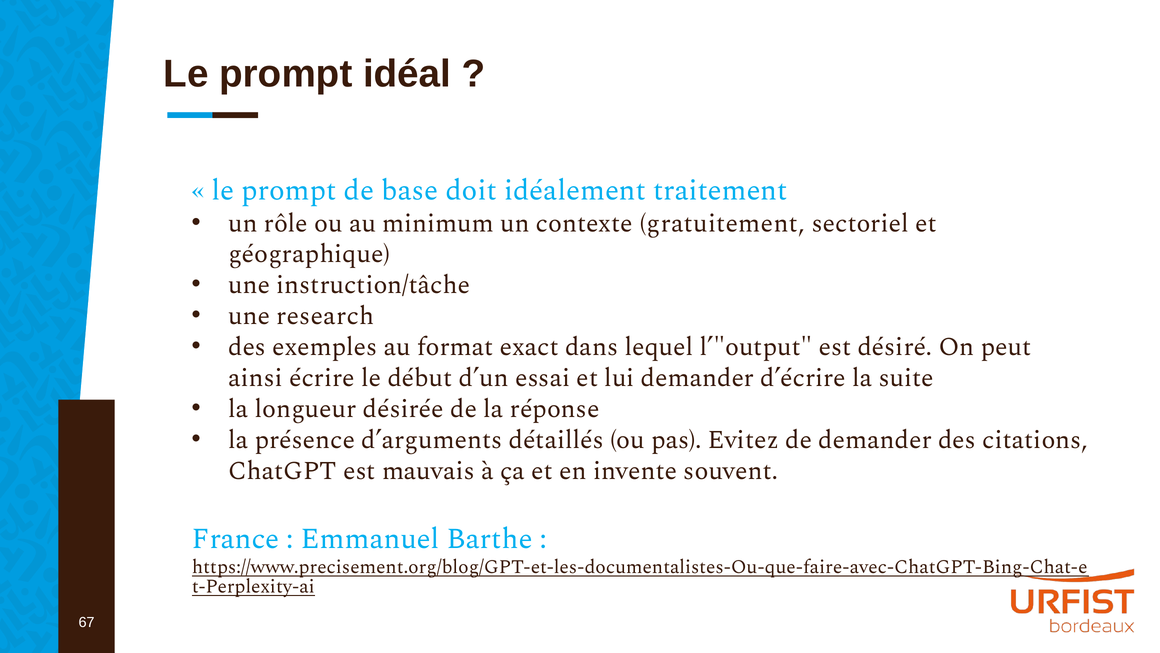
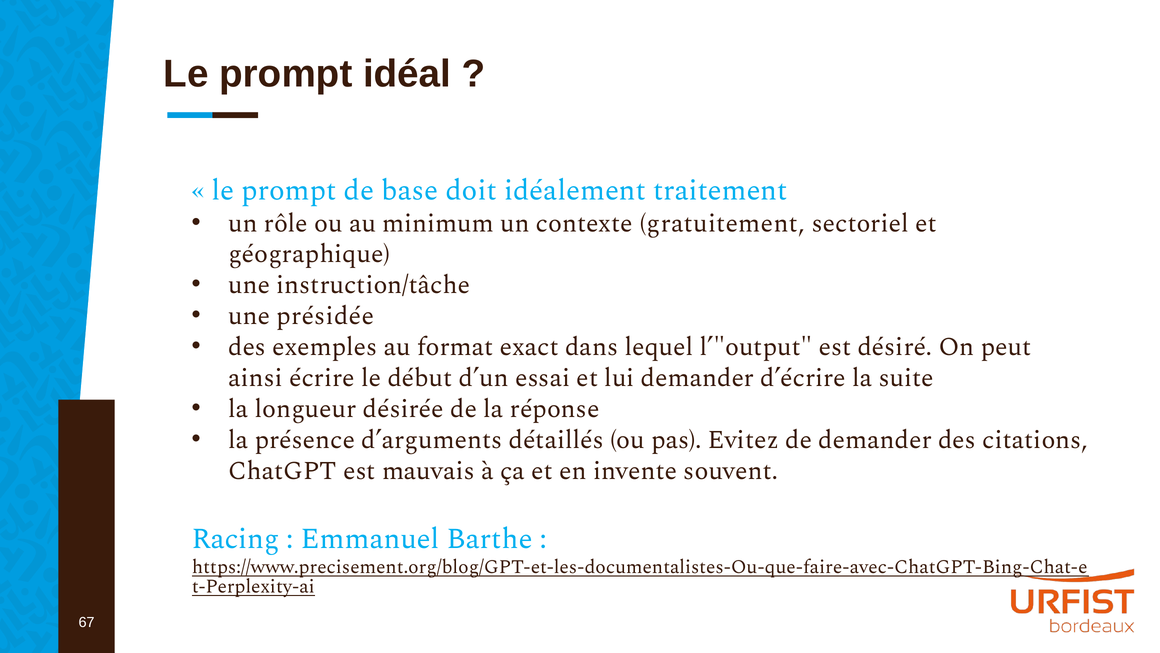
research: research -> présidée (325, 316)
France: France -> Racing (236, 538)
